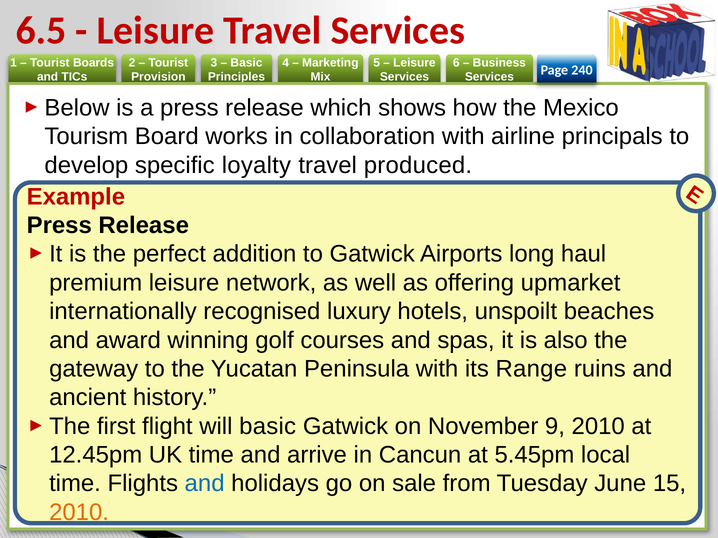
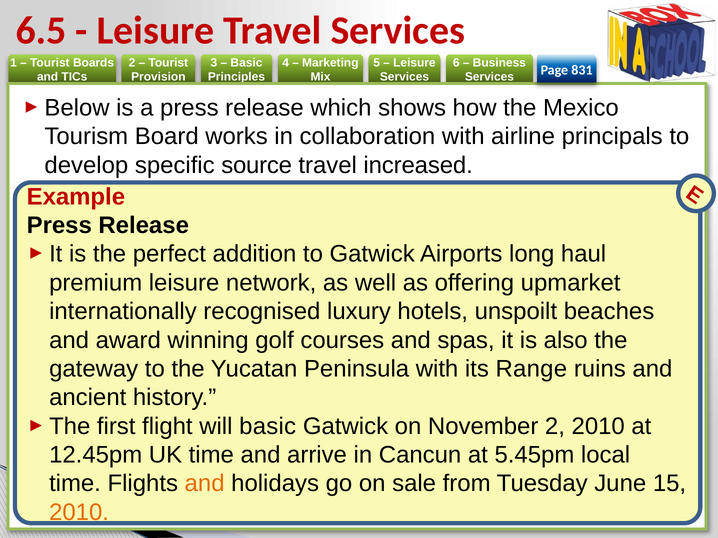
240: 240 -> 831 (582, 70)
loyalty: loyalty -> source (257, 165)
produced: produced -> increased (418, 165)
November 9: 9 -> 2 (555, 427)
and colour: blue -> orange (205, 484)
